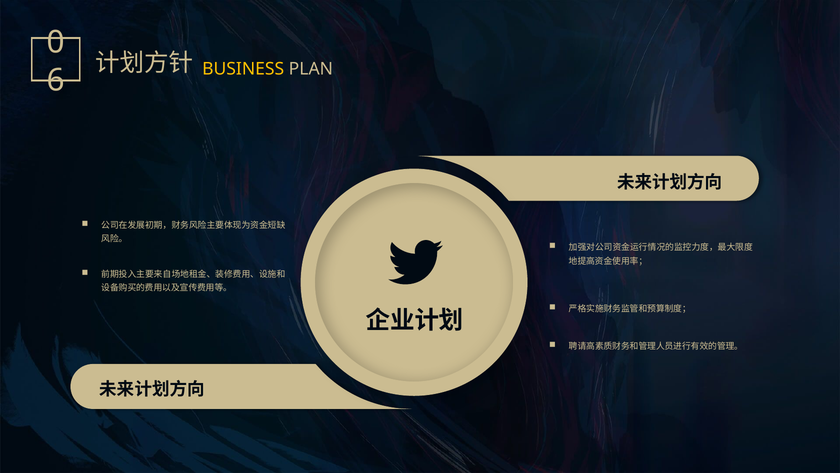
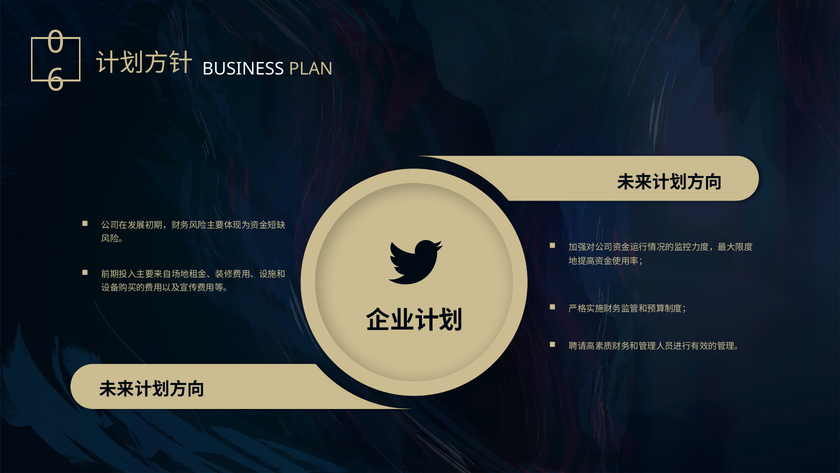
BUSINESS colour: yellow -> white (243, 69)
